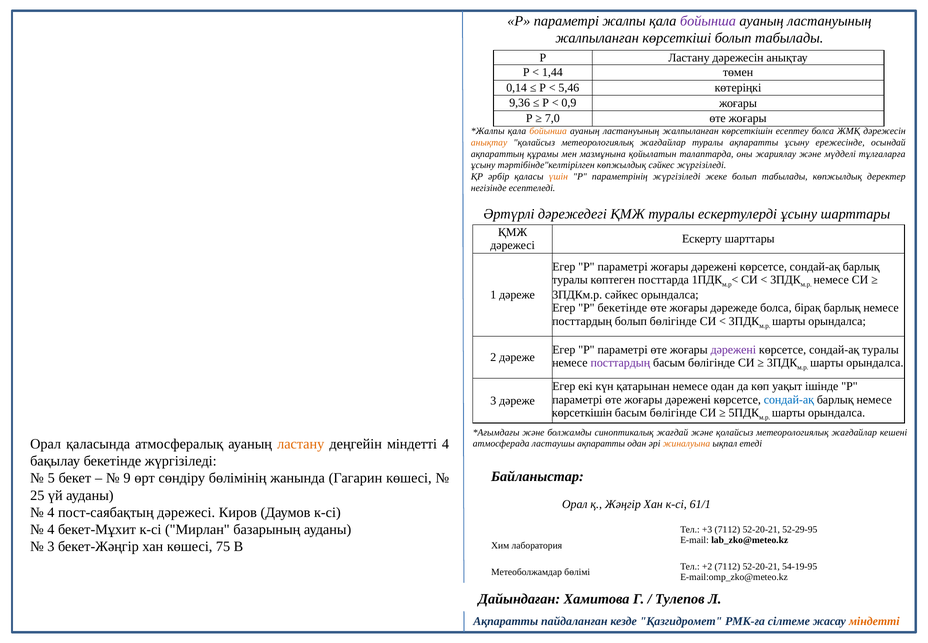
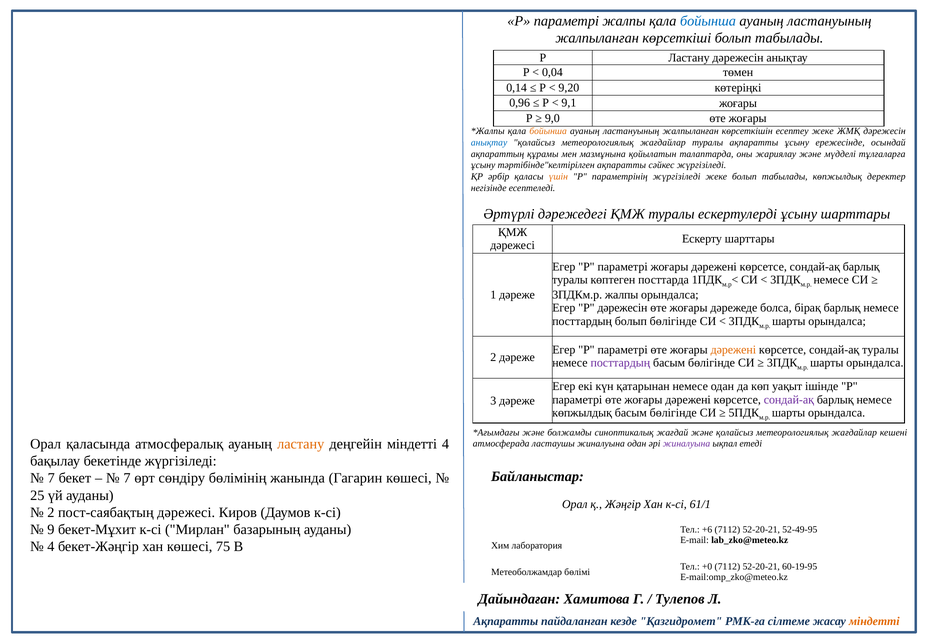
бойынша colour: purple -> blue (708, 21)
1,44: 1,44 -> 0,04 (552, 72)
5,46: 5,46 -> 9,20 (569, 88)
9,36: 9,36 -> 0,96 (520, 103)
0,9: 0,9 -> 9,1 (569, 103)
7,0: 7,0 -> 9,0 (552, 118)
есептеу болса: болса -> жеке (823, 131)
анықтау colour: orange -> blue (489, 142)
тәртібінде"келтірілген көпжылдық: көпжылдық -> ақпаратты (622, 165)
3ПДКм.р сәйкес: сәйкес -> жалпы (622, 295)
P бекетінде: бекетінде -> дәрежесін (622, 308)
дәрежені colour: purple -> orange (733, 350)
сондай-ақ colour: blue -> purple (789, 399)
көрсеткішін: көрсеткішін -> көпжылдық (582, 412)
ластаушы ақпаратты: ақпаратты -> жиналуына (601, 443)
жиналуына colour: orange -> purple (686, 443)
5: 5 -> 7 (51, 478)
9: 9 -> 7 (127, 478)
4: 4 -> 2 (51, 512)
4: 4 -> 9 (51, 529)
+3: +3 -> +6 (707, 529)
52-29-95: 52-29-95 -> 52-49-95 (800, 529)
3: 3 -> 4 (51, 546)
+2: +2 -> +0 (707, 566)
54-19-95: 54-19-95 -> 60-19-95 (800, 566)
